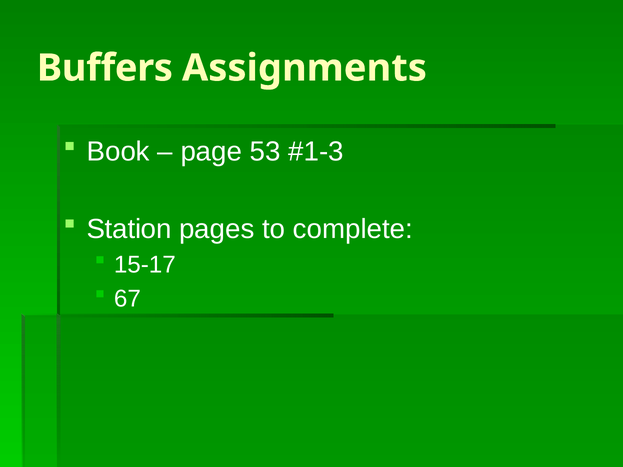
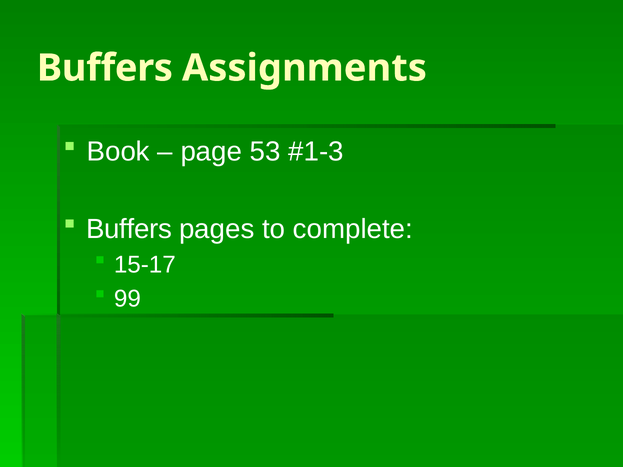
Station: Station -> Buffers (129, 229)
67: 67 -> 99 (127, 299)
